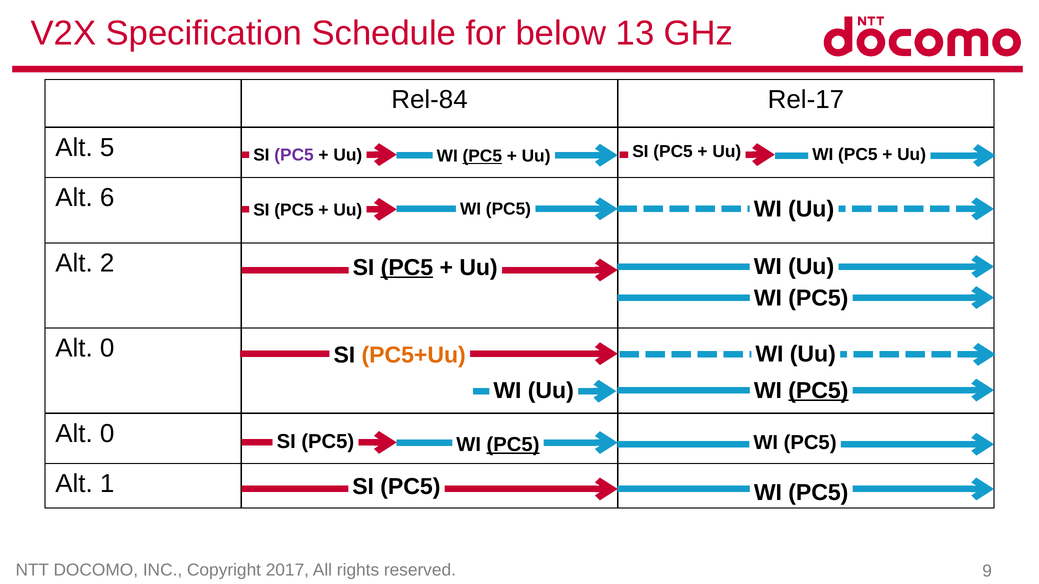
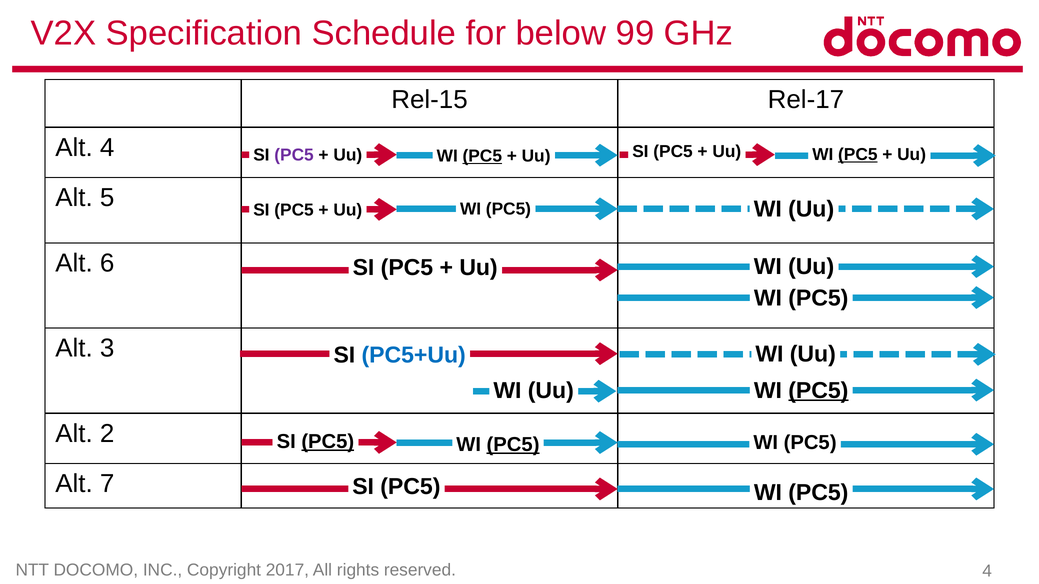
13: 13 -> 99 (635, 33)
Rel-84: Rel-84 -> Rel-15 (430, 100)
Alt 5: 5 -> 4 (107, 148)
PC5 underline: none -> present (858, 154)
6: 6 -> 5 (107, 198)
2: 2 -> 6 (107, 263)
PC5 underline: present -> none (407, 268)
0: 0 -> 3 (107, 349)
PC5+Uu colour: orange -> blue (414, 355)
0: 0 -> 2 (107, 434)
PC5 underline: none -> present (328, 442)
1: 1 -> 7 (107, 484)
9: 9 -> 4 (987, 571)
